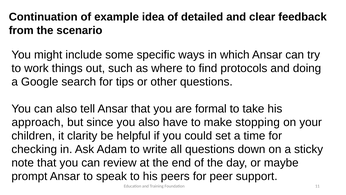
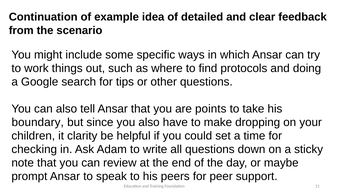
formal: formal -> points (211, 109)
approach: approach -> boundary (38, 122)
stopping: stopping -> dropping (258, 122)
